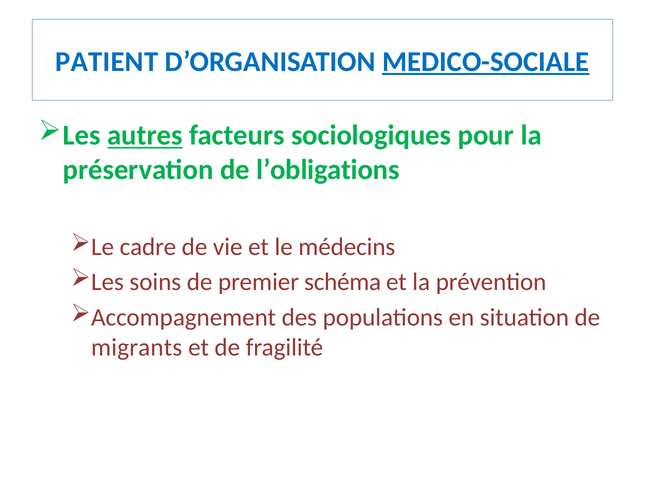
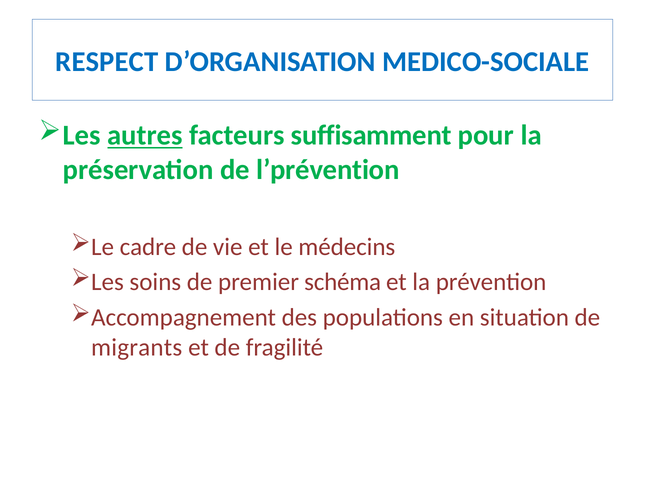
PATIENT: PATIENT -> RESPECT (107, 62)
MEDICO-SOCIALE underline: present -> none (486, 62)
sociologiques: sociologiques -> suffisamment (371, 135)
l’obligations: l’obligations -> l’prévention (328, 170)
